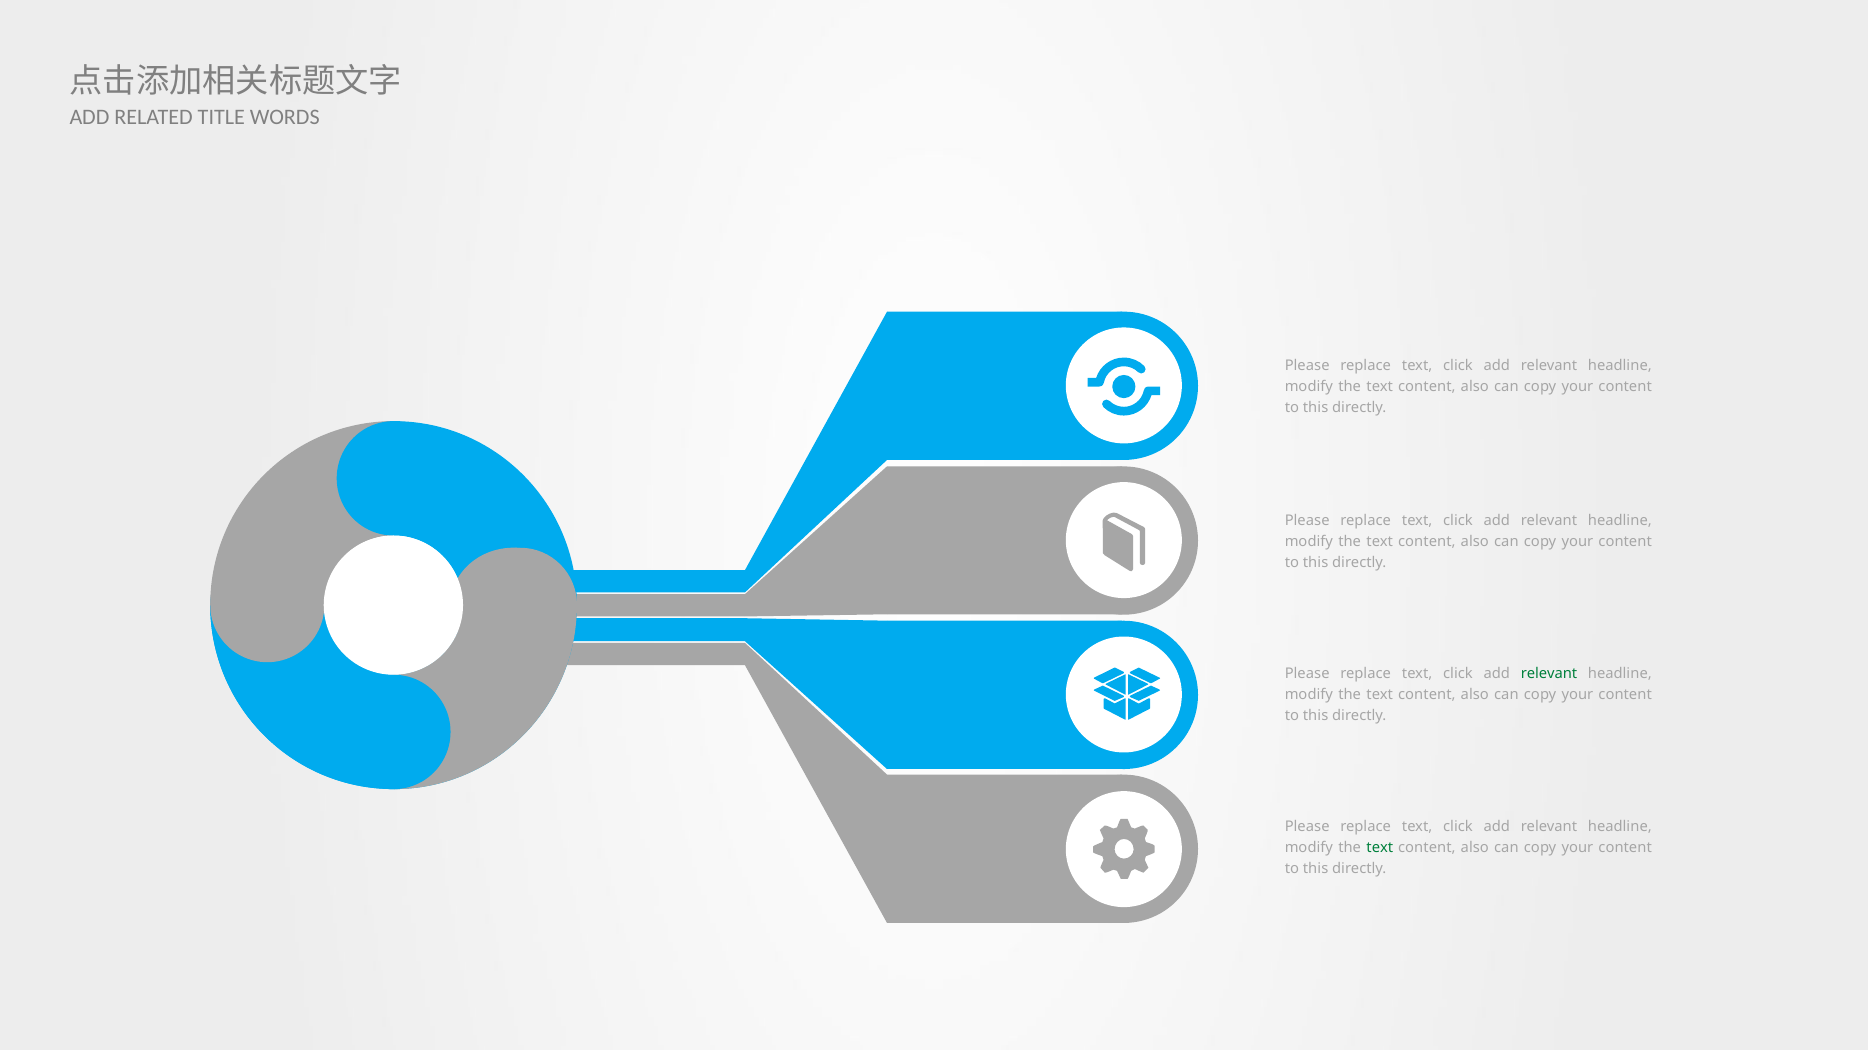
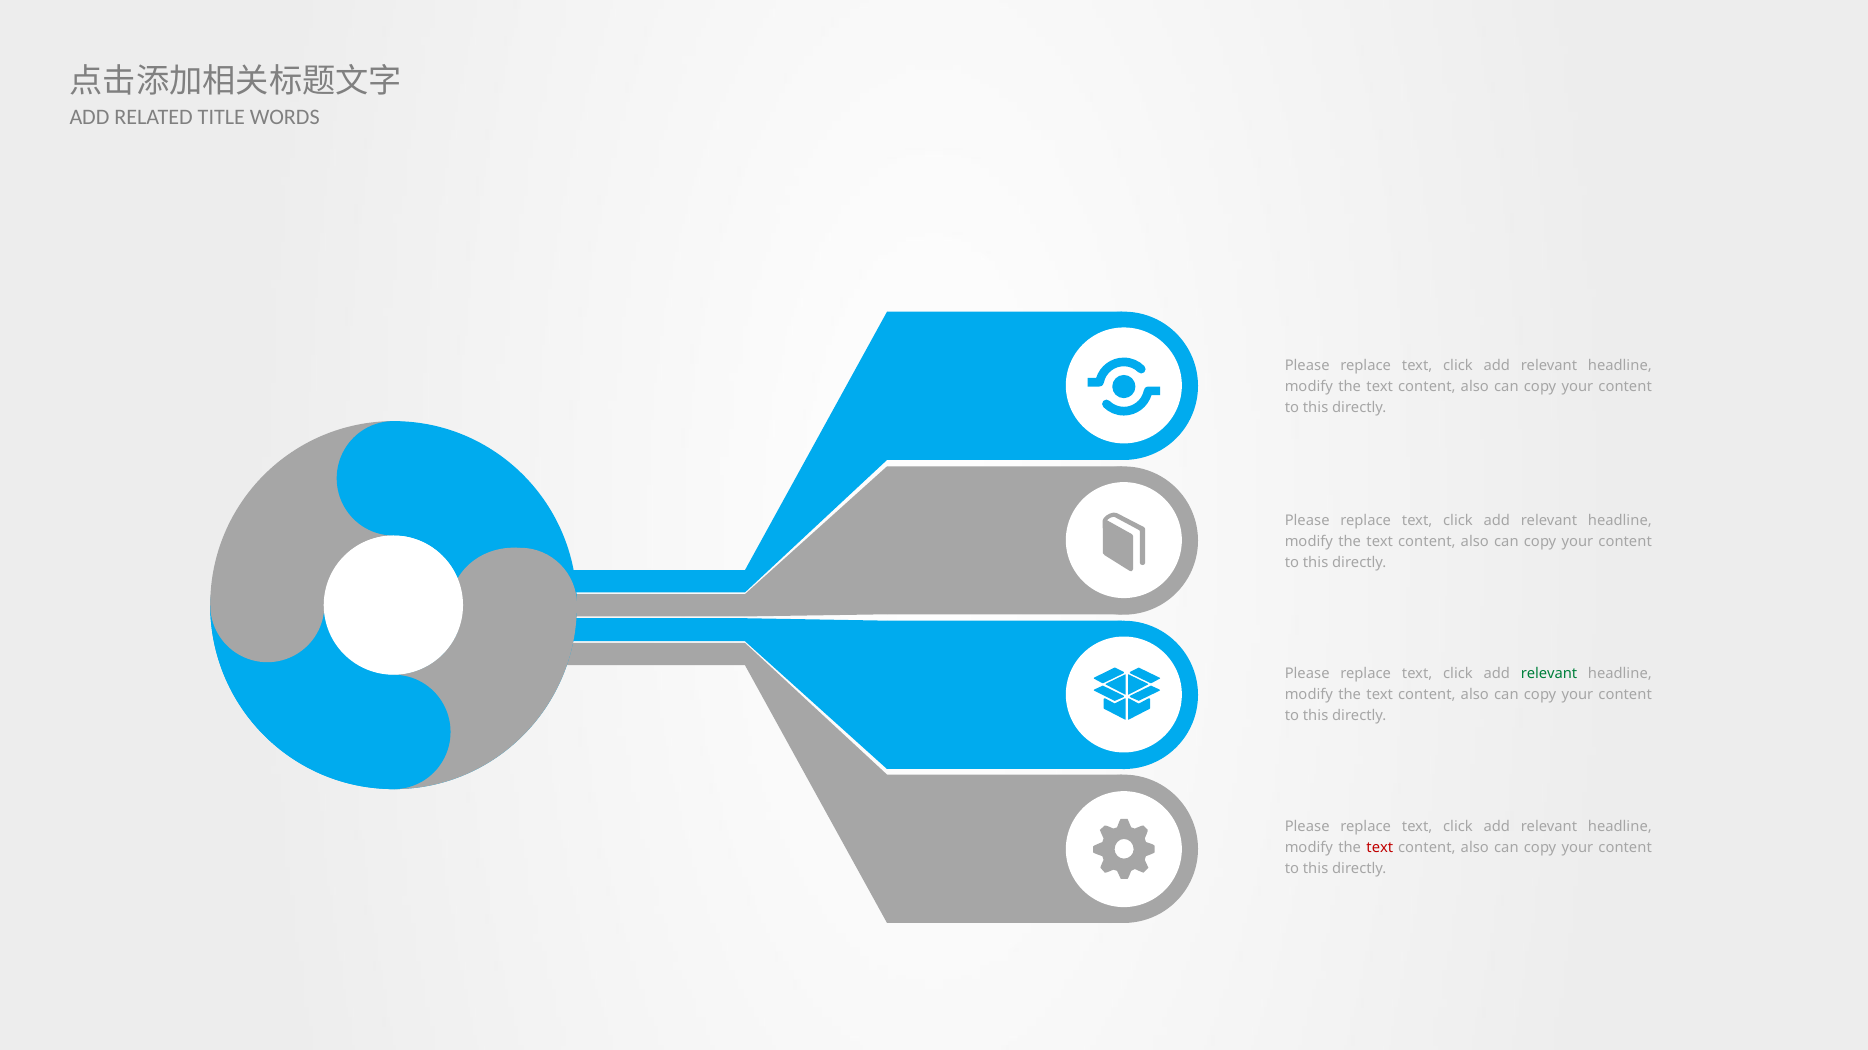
text colour: green -> red (1380, 848)
